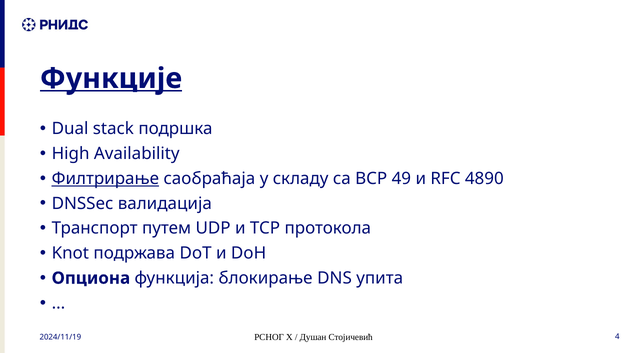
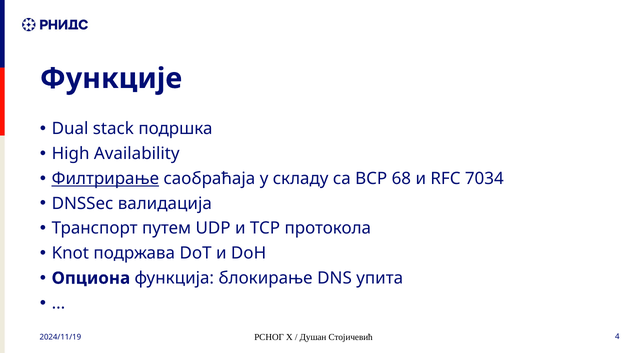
Функције underline: present -> none (111, 78)
49: 49 -> 68 (401, 178)
4890: 4890 -> 7034 (484, 178)
